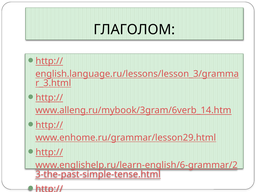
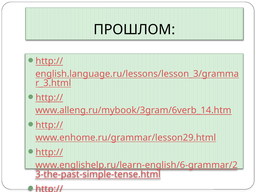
ГЛАГОЛОМ: ГЛАГОЛОМ -> ПРОШЛОМ (134, 30)
